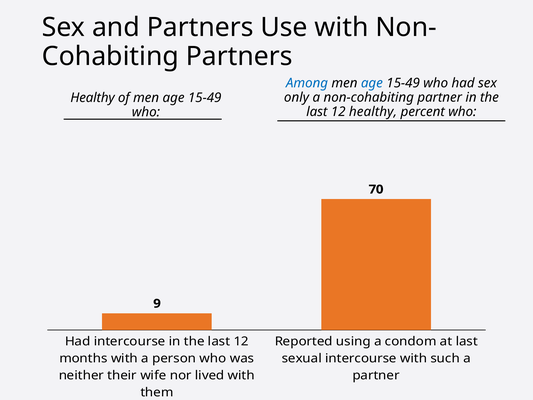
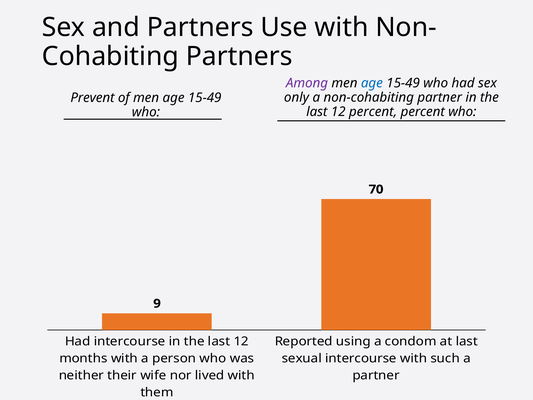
Among colour: blue -> purple (307, 83)
Healthy: Healthy -> Prevent (92, 98)
12 healthy: healthy -> percent (373, 112)
